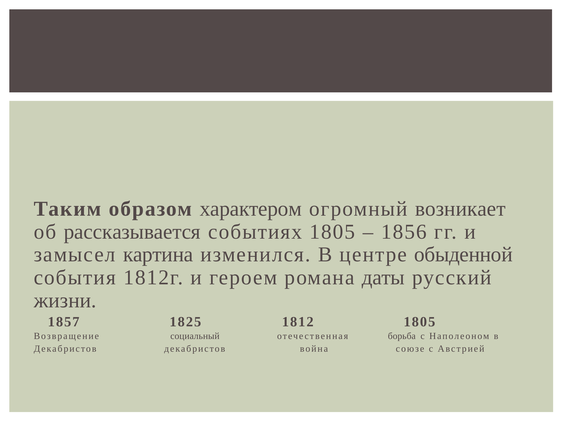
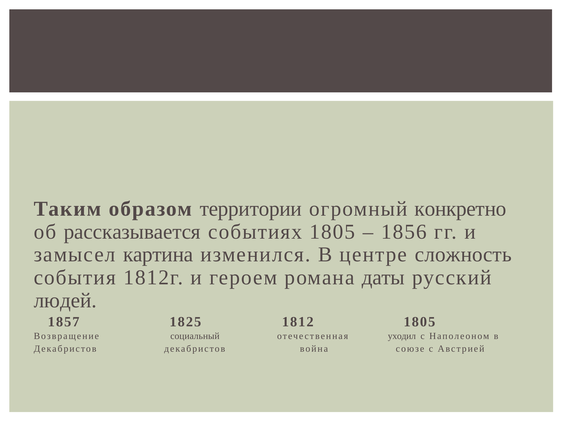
характером: характером -> территории (251, 209)
возникает: возникает -> конкретно (460, 209)
обыденной: обыденной -> сложность (463, 254)
жизни: жизни -> людей (65, 300)
борьба: борьба -> уходил (402, 336)
